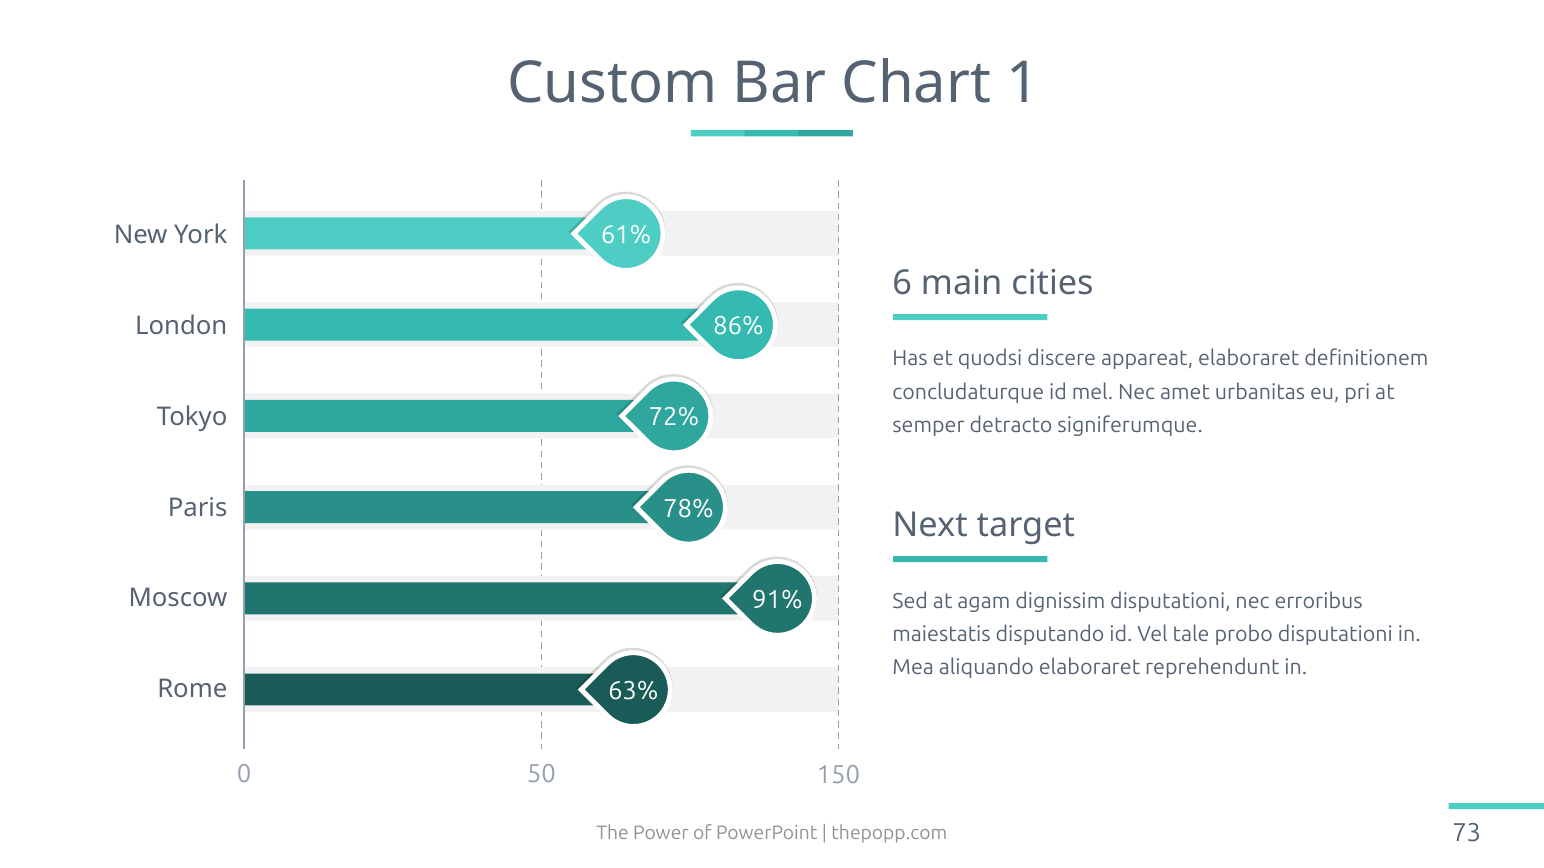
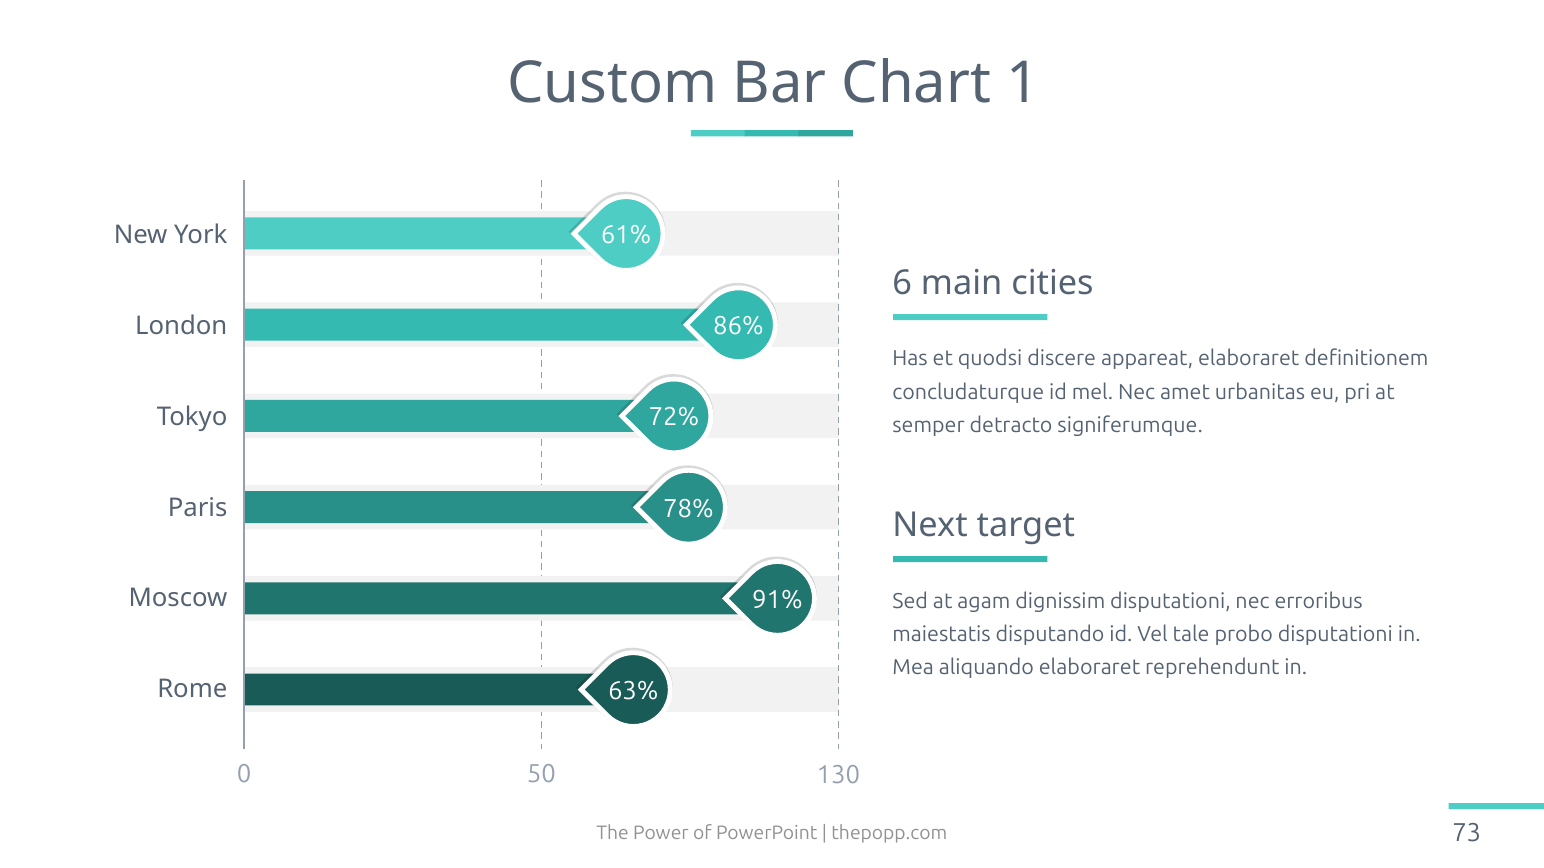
150: 150 -> 130 (838, 775)
